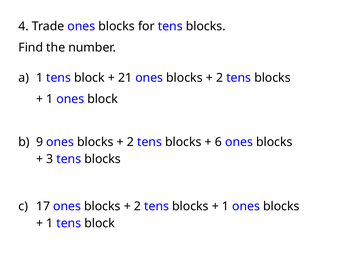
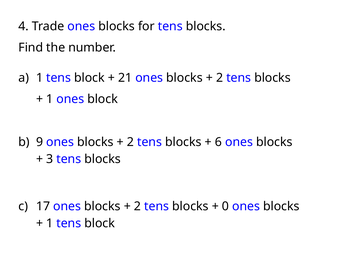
1: 1 -> 0 (225, 206)
